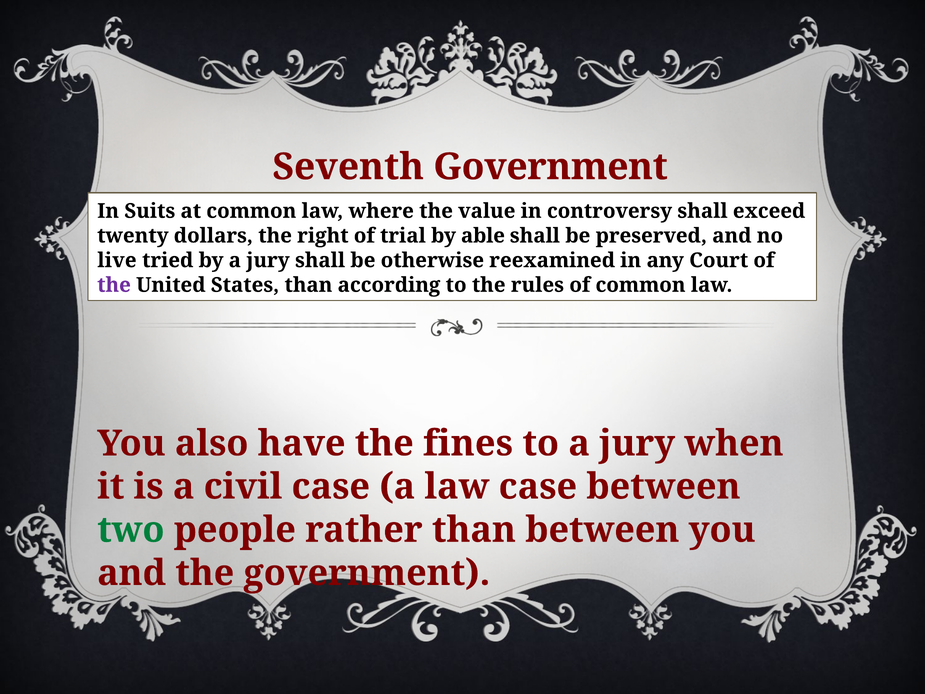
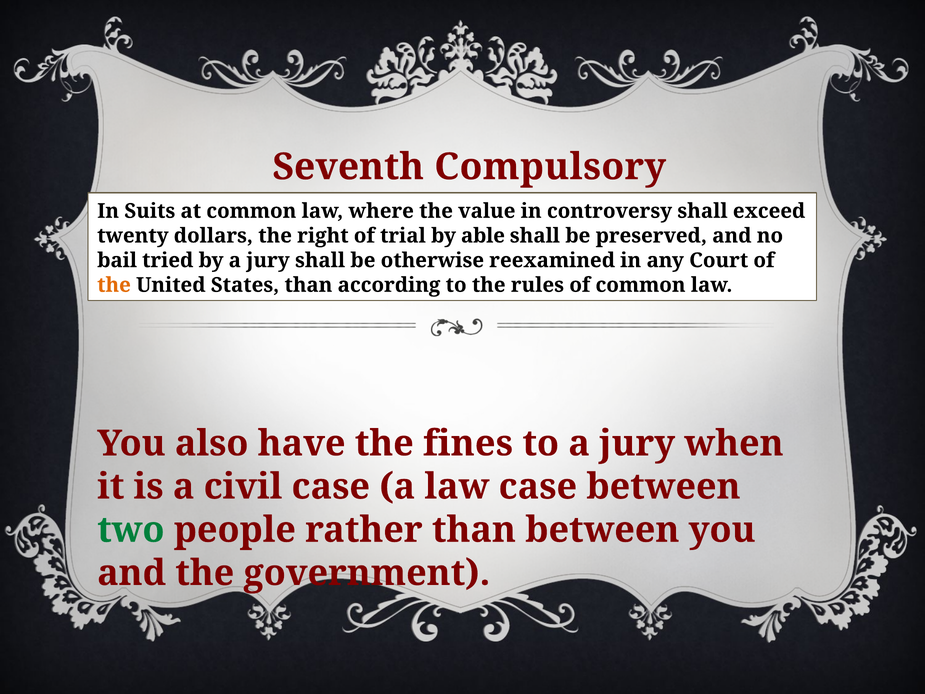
Seventh Government: Government -> Compulsory (550, 167)
live: live -> bail (117, 260)
the colour: purple -> orange (114, 285)
